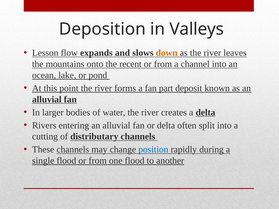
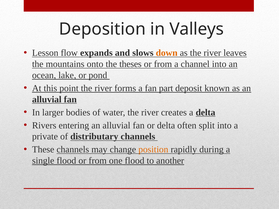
recent: recent -> theses (130, 64)
cutting: cutting -> private (45, 137)
position colour: blue -> orange (153, 150)
